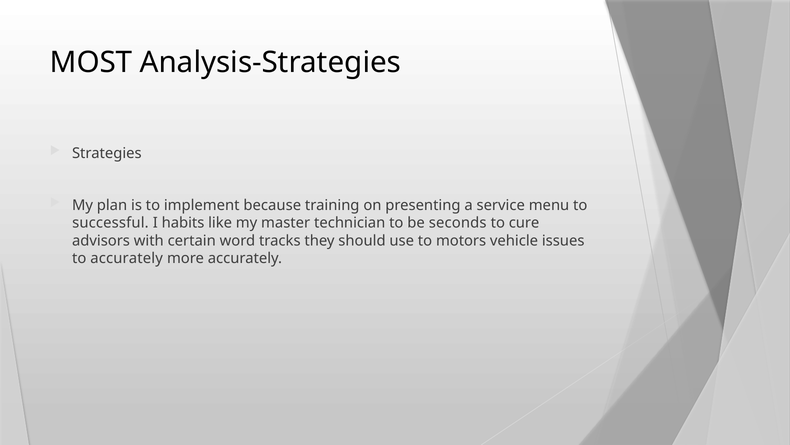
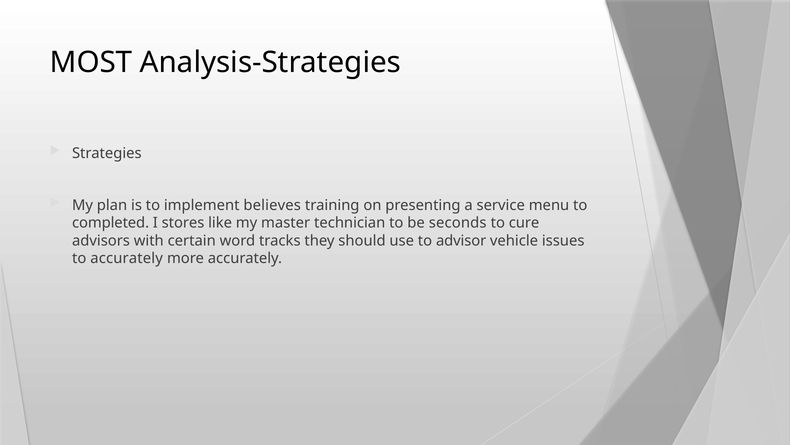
because: because -> believes (272, 205)
successful: successful -> completed (111, 223)
habits: habits -> stores (183, 223)
motors: motors -> advisor (461, 240)
